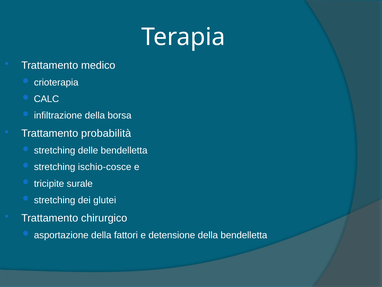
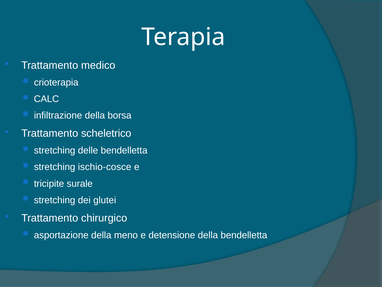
probabilità: probabilità -> scheletrico (106, 133)
fattori: fattori -> meno (126, 235)
